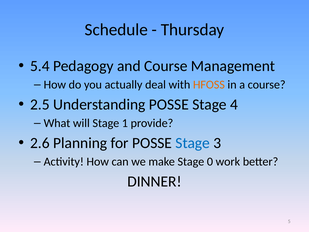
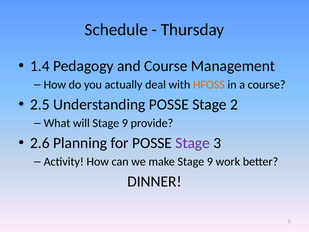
5.4: 5.4 -> 1.4 (40, 66)
4: 4 -> 2 (234, 104)
will Stage 1: 1 -> 9 (125, 123)
Stage colour: blue -> purple (193, 143)
make Stage 0: 0 -> 9 (210, 162)
